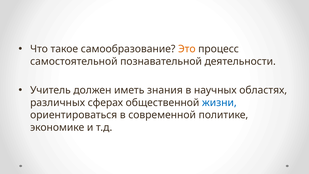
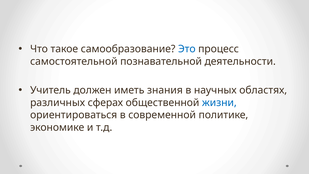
Это colour: orange -> blue (187, 49)
